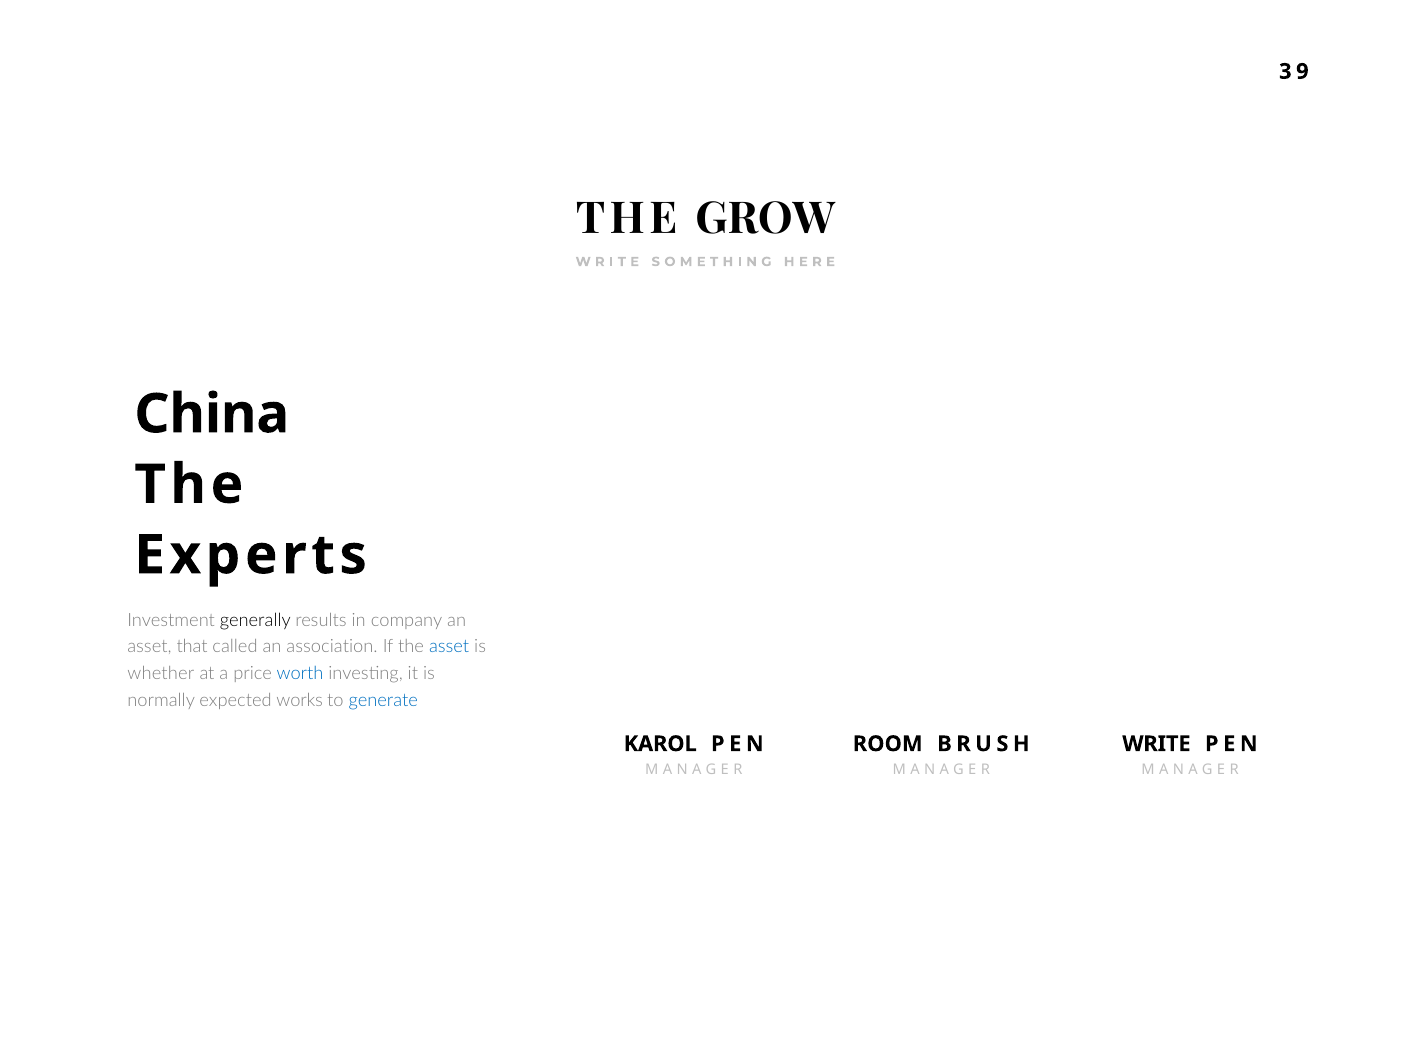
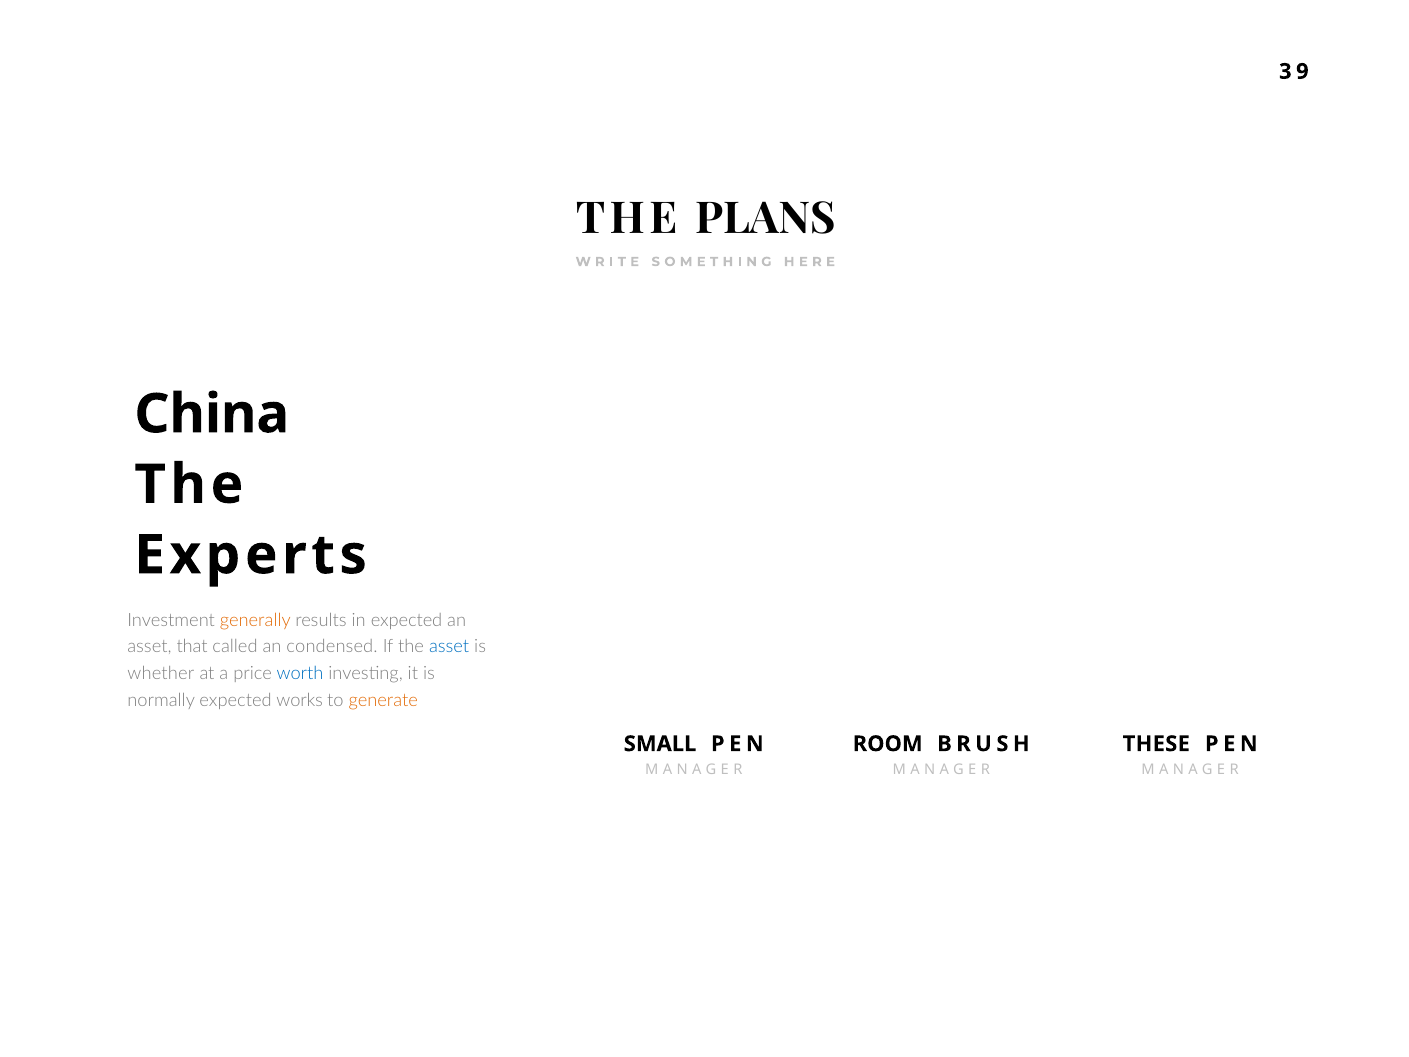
GROW: GROW -> PLANS (765, 219)
generally colour: black -> orange (255, 620)
in company: company -> expected (407, 620)
association: association -> condensed (332, 647)
generate colour: blue -> orange (383, 700)
KAROL: KAROL -> SMALL (660, 744)
WRITE: WRITE -> THESE (1156, 744)
